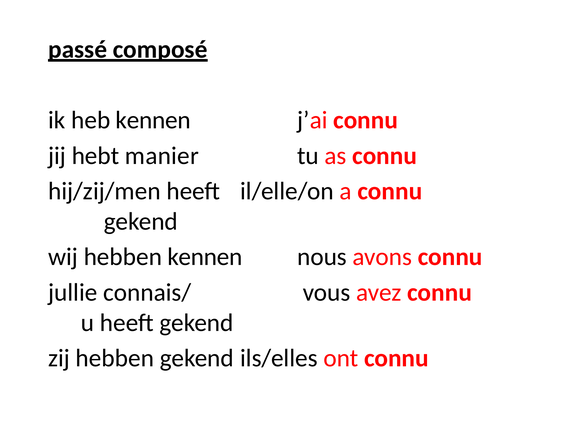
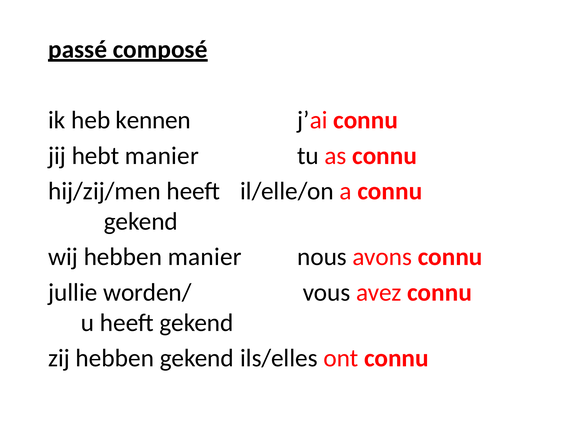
hebben kennen: kennen -> manier (205, 257)
connais/: connais/ -> worden/ (147, 292)
